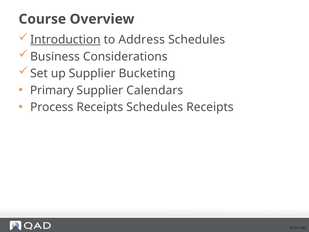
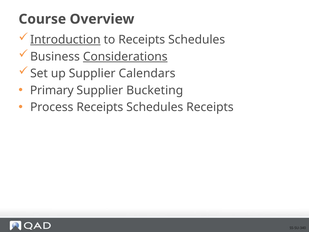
to Address: Address -> Receipts (142, 40)
Considerations underline: none -> present (125, 57)
Bucketing: Bucketing -> Calendars (147, 73)
Calendars: Calendars -> Bucketing (155, 90)
